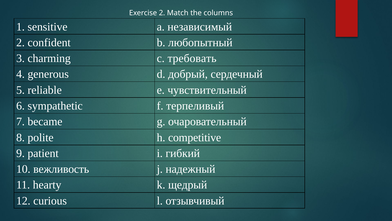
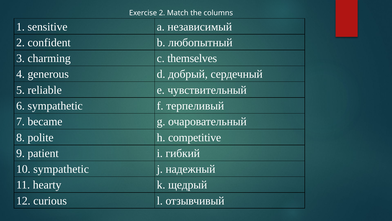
требовать: требовать -> themselves (192, 58)
10 вежливость: вежливость -> sympathetic (61, 169)
